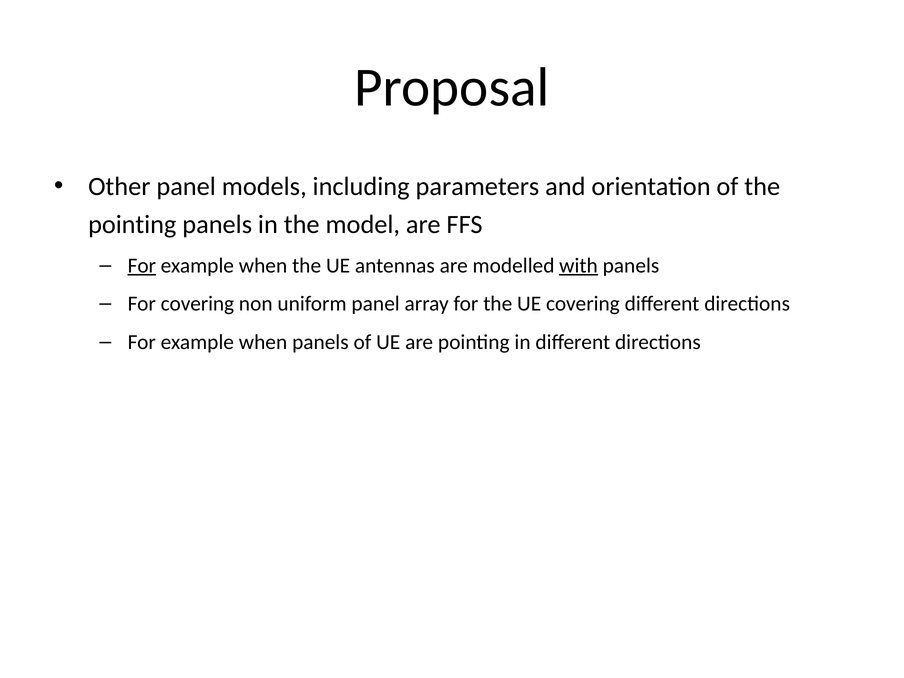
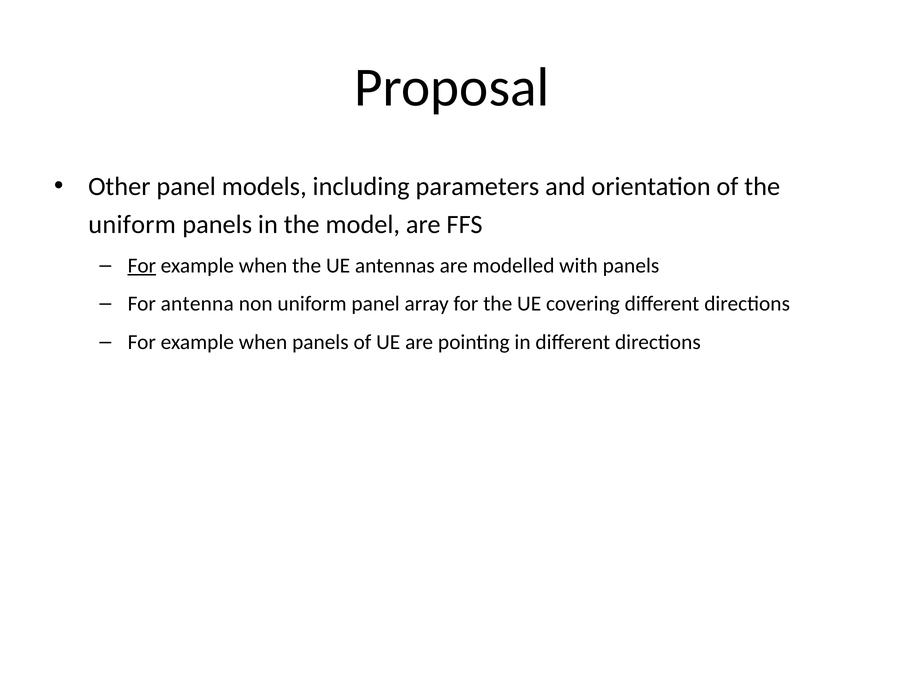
pointing: pointing -> uniform (132, 225)
with underline: present -> none (579, 266)
For covering: covering -> antenna (197, 304)
